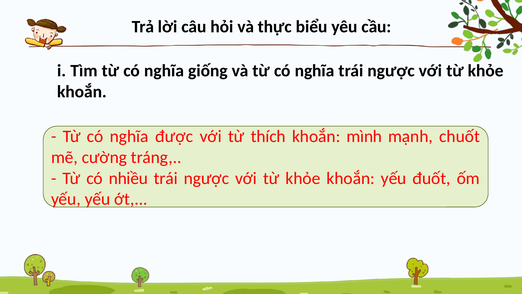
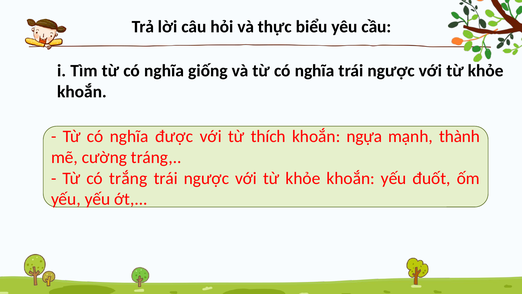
mình: mình -> ngựa (364, 136)
chuốt: chuốt -> thành (460, 136)
nhiều: nhiều -> trắng (128, 178)
